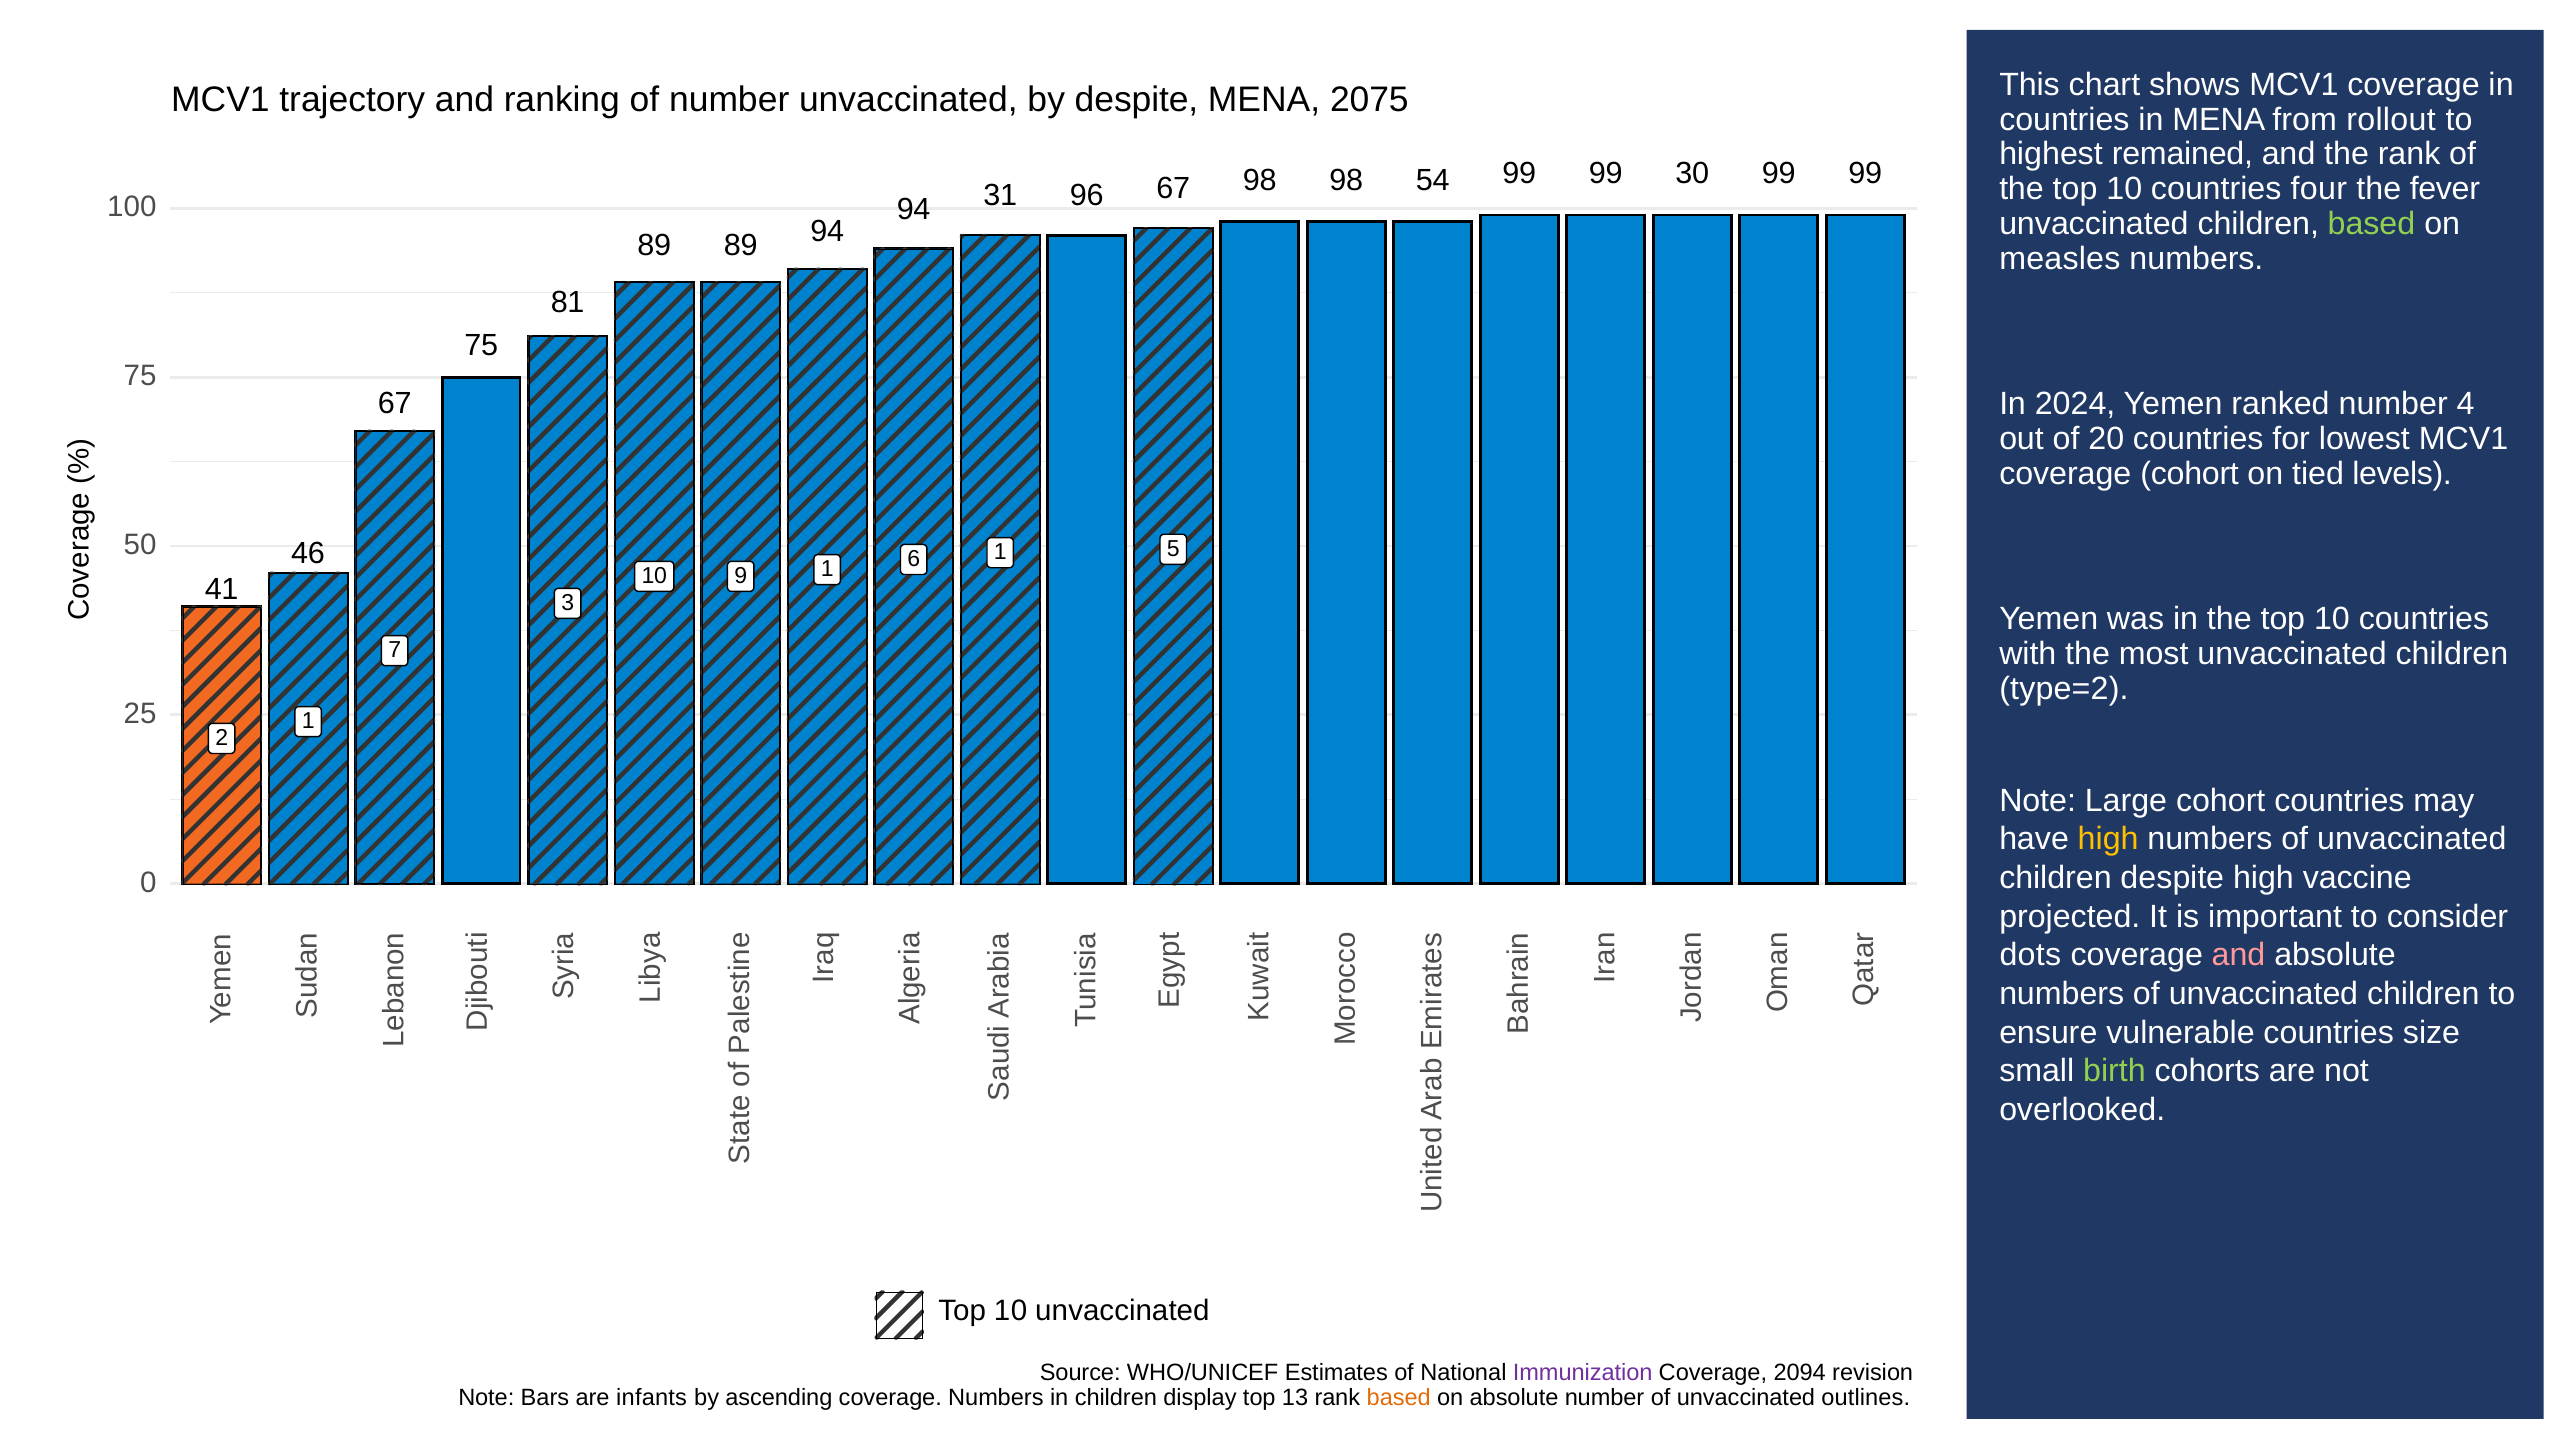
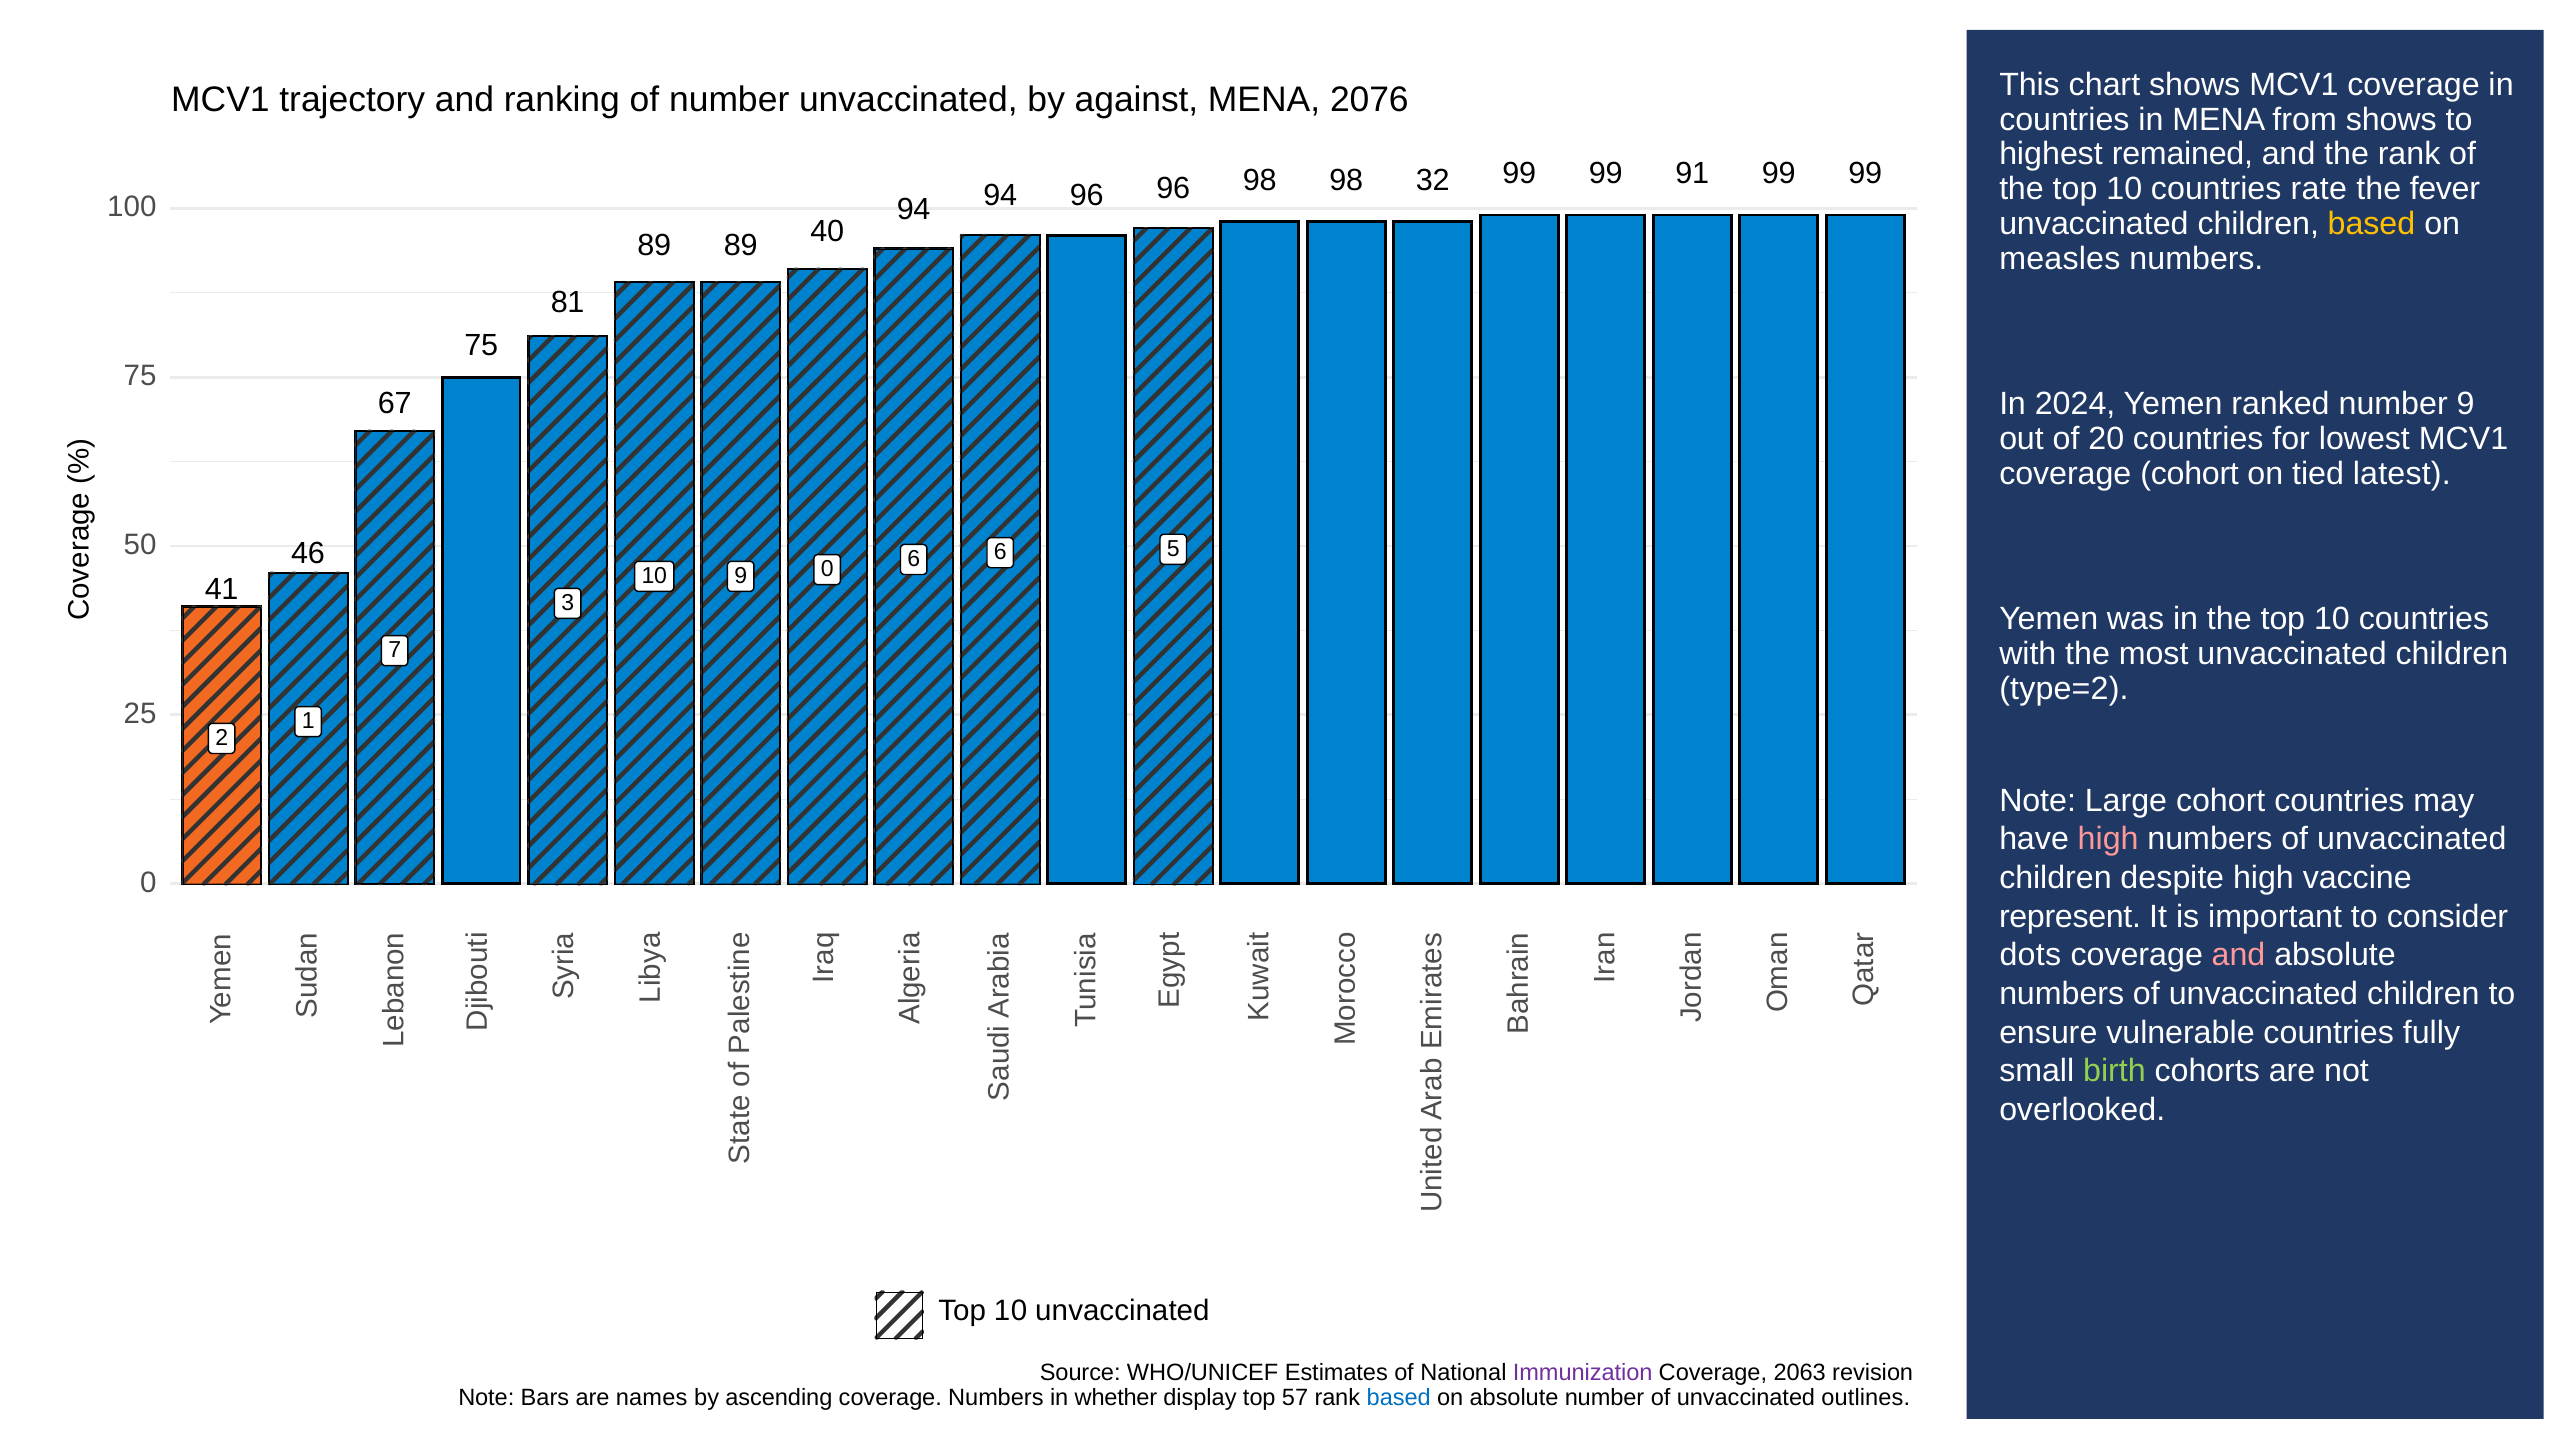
by despite: despite -> against (1137, 100)
2075: 2075 -> 2076 (1369, 100)
from rollout: rollout -> shows (2391, 119)
30: 30 -> 91 (1692, 174)
four: four -> rate (2319, 189)
94 31: 31 -> 94 (1000, 195)
96 67: 67 -> 96 (1173, 188)
54: 54 -> 32 (1433, 181)
based colour: light green -> yellow (2371, 224)
89 94: 94 -> 40 (827, 231)
number 4: 4 -> 9 (2466, 404)
levels: levels -> latest (2402, 474)
10 1: 1 -> 0 (827, 569)
6 1: 1 -> 6 (1000, 552)
high colour: yellow -> pink (2108, 839)
projected: projected -> represent (2070, 917)
size: size -> fully (2432, 1032)
2094: 2094 -> 2063 (1800, 1373)
infants: infants -> names (652, 1398)
in children: children -> whether (1116, 1398)
13: 13 -> 57 (1295, 1398)
based colour: orange -> blue (1399, 1398)
